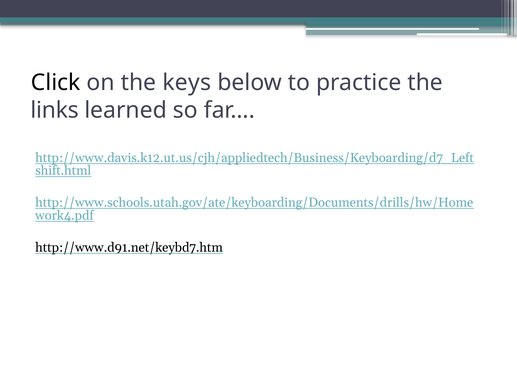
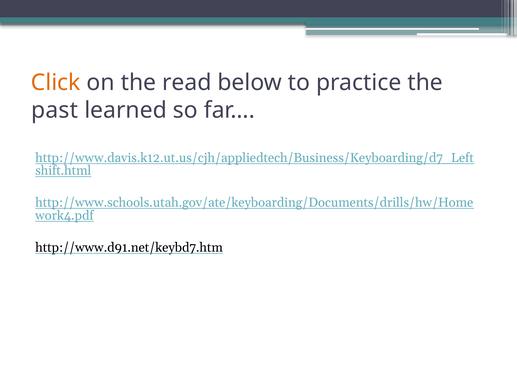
Click colour: black -> orange (56, 83)
keys: keys -> read (187, 83)
links: links -> past (55, 110)
